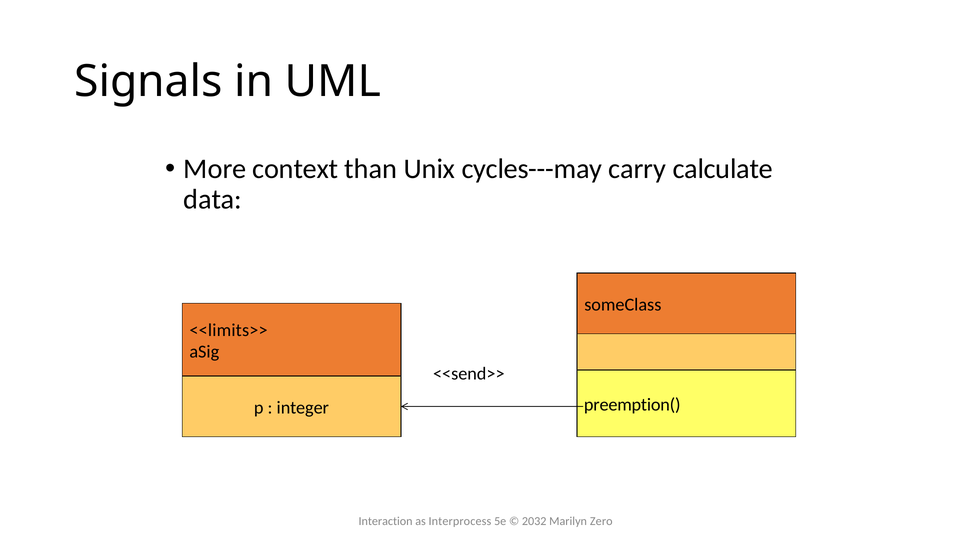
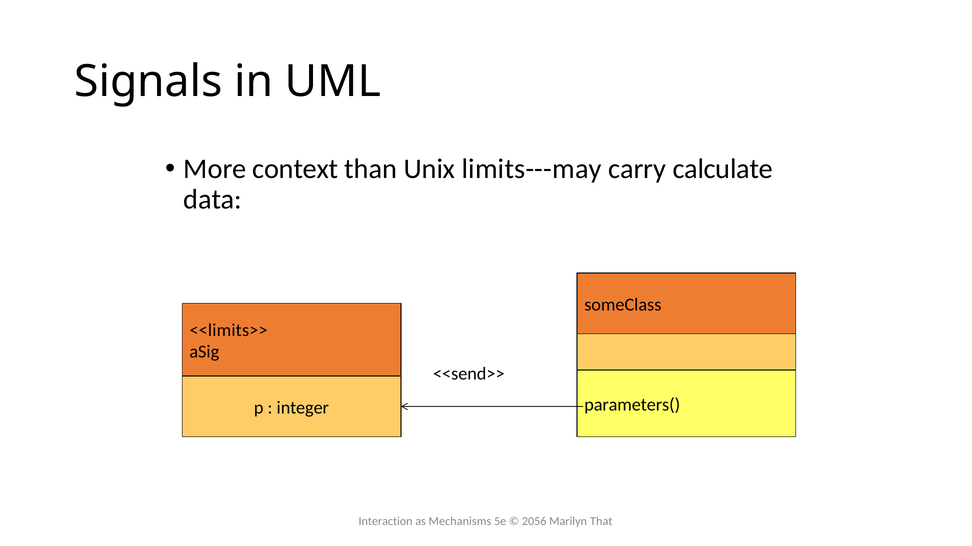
cycles---may: cycles---may -> limits---may (532, 169)
preemption(: preemption( -> parameters( (632, 405)
Interprocess: Interprocess -> Mechanisms (460, 522)
2032: 2032 -> 2056 (534, 522)
Zero: Zero -> That (601, 522)
